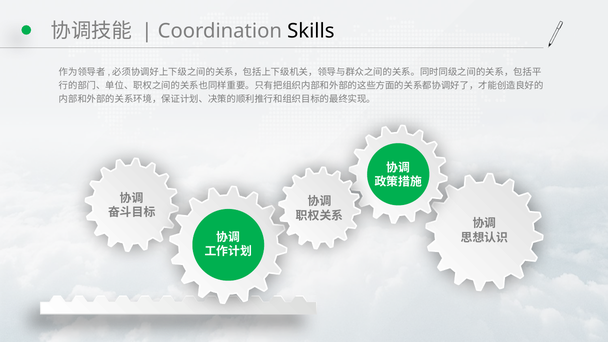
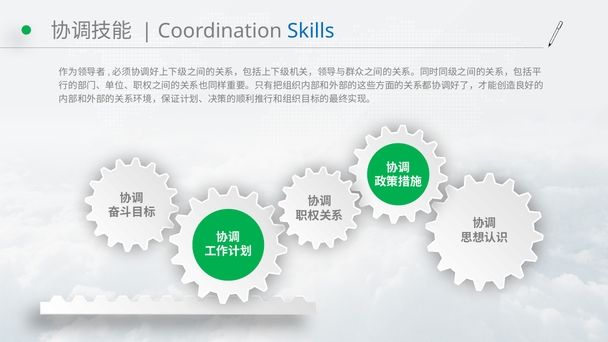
Skills colour: black -> blue (311, 31)
